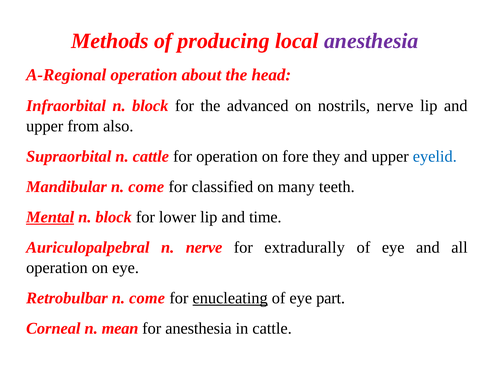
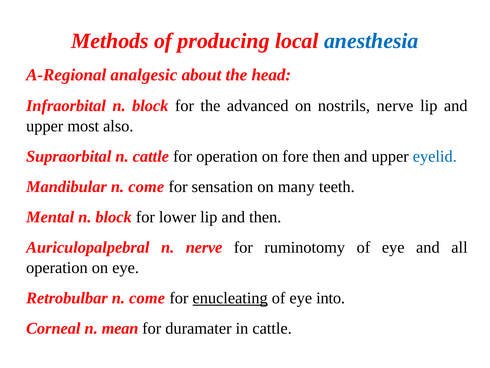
anesthesia colour: purple -> blue (371, 41)
A-Regional operation: operation -> analgesic (144, 75)
from: from -> most (83, 126)
fore they: they -> then (326, 156)
classified: classified -> sensation (222, 186)
Mental underline: present -> none (50, 217)
and time: time -> then (265, 217)
extradurally: extradurally -> ruminotomy (305, 247)
part: part -> into (331, 298)
for anesthesia: anesthesia -> duramater (198, 328)
